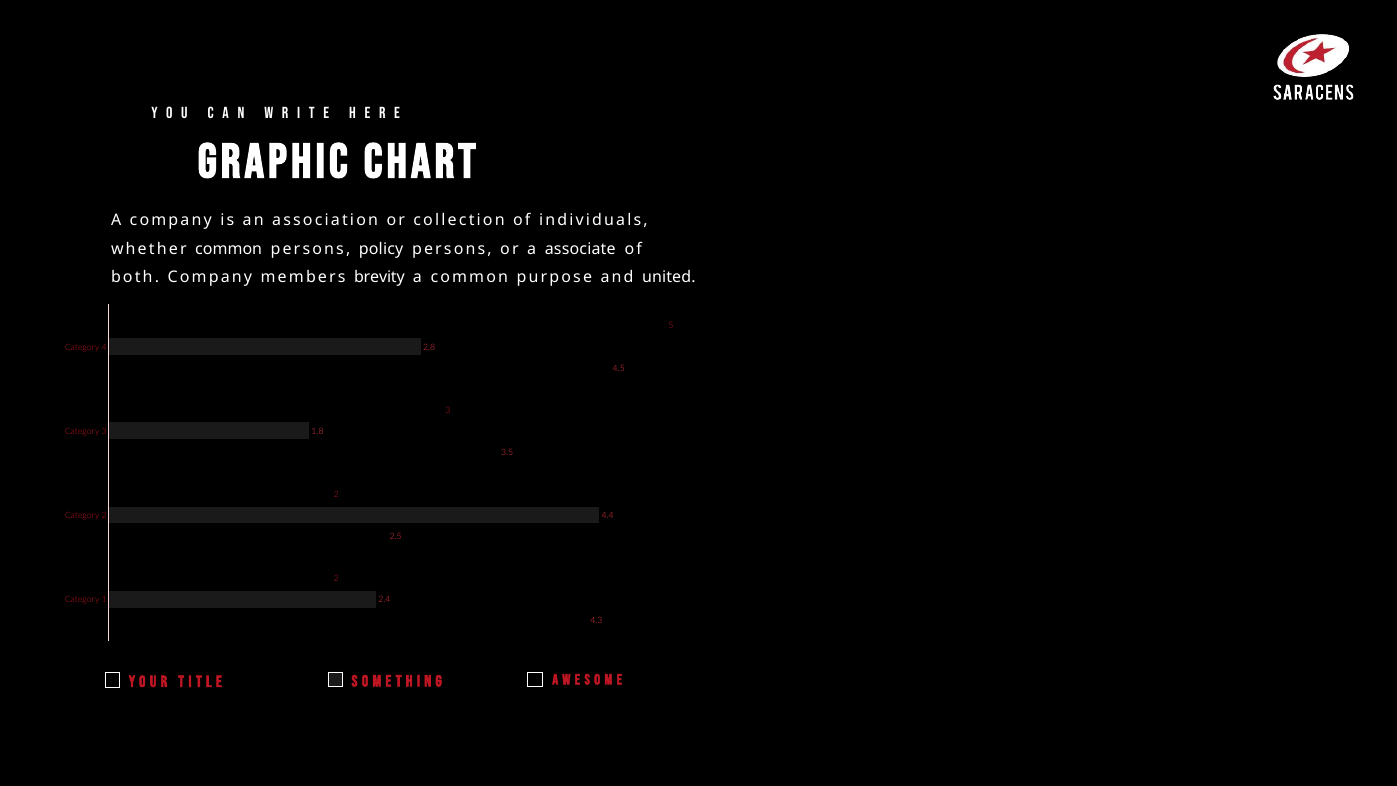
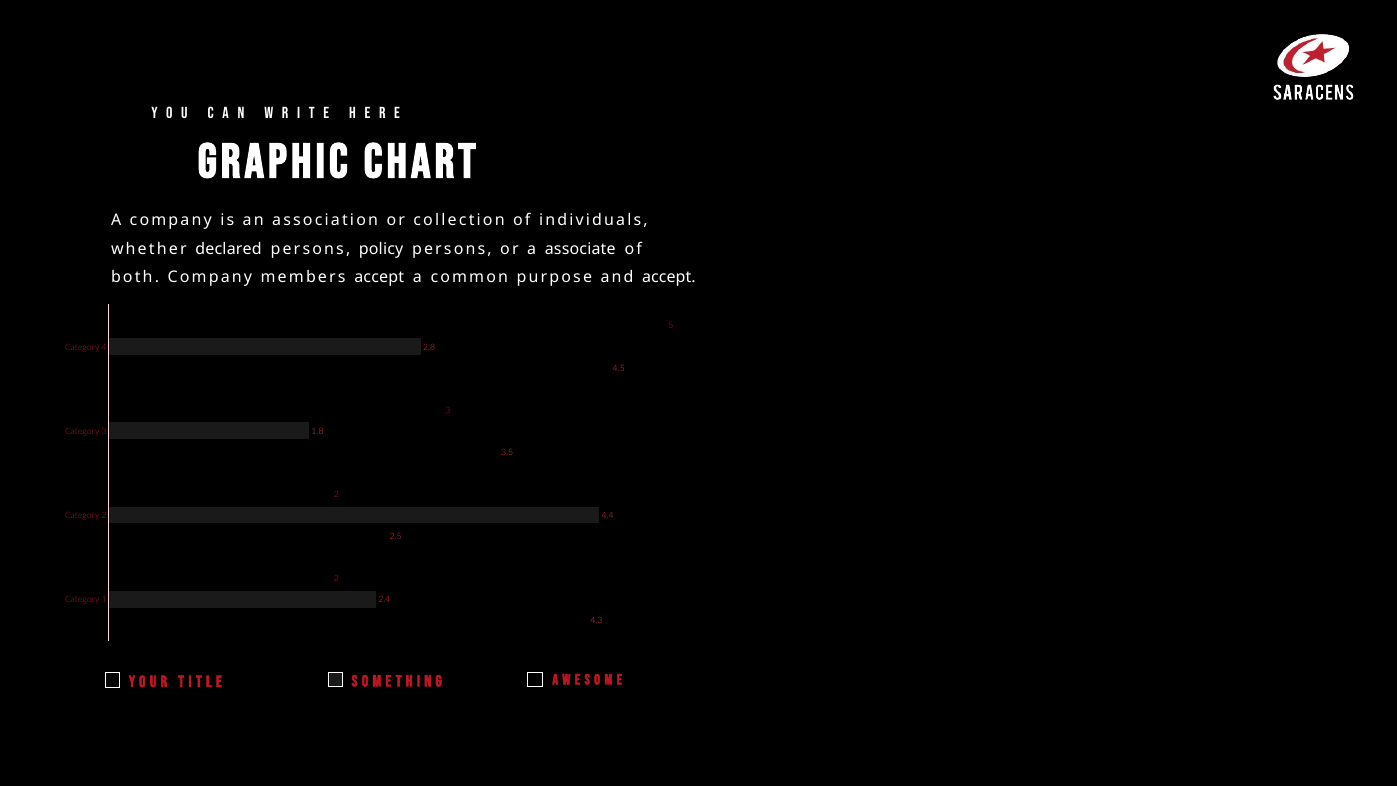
whether common: common -> declared (229, 249)
members brevity: brevity -> accept (379, 278)
and united: united -> accept (669, 278)
